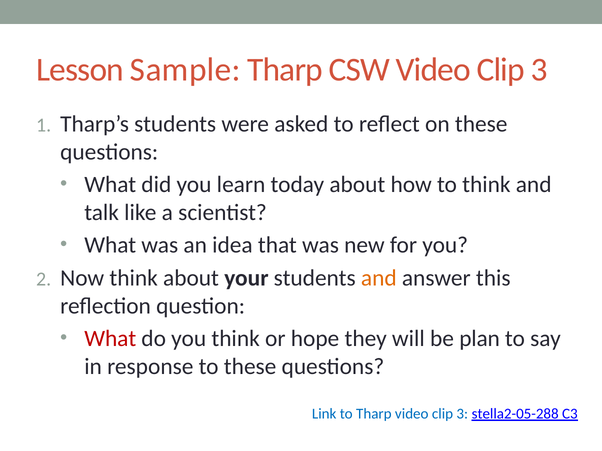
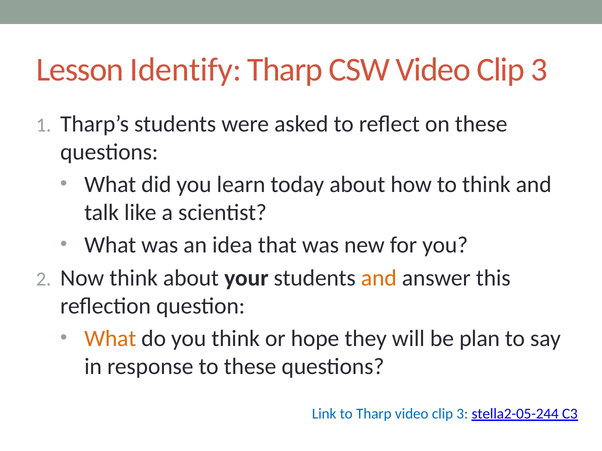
Sample: Sample -> Identify (186, 70)
What colour: red -> orange (110, 339)
stella2-05-288: stella2-05-288 -> stella2-05-244 (515, 414)
